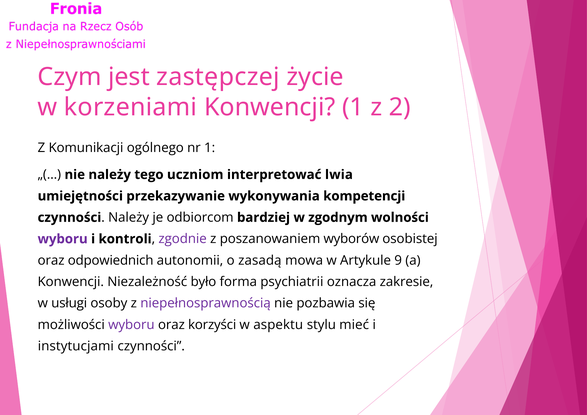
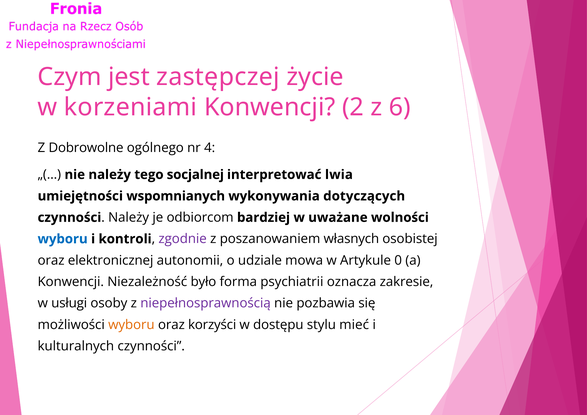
Konwencji 1: 1 -> 2 (353, 107)
2: 2 -> 6 (400, 107)
Komunikacji: Komunikacji -> Dobrowolne (86, 148)
nr 1: 1 -> 4 (210, 148)
uczniom: uczniom -> socjalnej (195, 175)
przekazywanie: przekazywanie -> wspomnianych (176, 196)
kompetencji: kompetencji -> dotyczących (364, 196)
zgodnym: zgodnym -> uważane (338, 218)
wyboru colour: purple -> blue (63, 239)
wyborów: wyborów -> własnych (351, 239)
odpowiednich: odpowiednich -> elektronicznej (111, 260)
zasadą: zasadą -> udziale (260, 260)
9: 9 -> 0 (398, 260)
wyboru colour: purple -> orange (131, 325)
aspektu: aspektu -> dostępu (278, 325)
instytucjami: instytucjami -> kulturalnych (76, 346)
